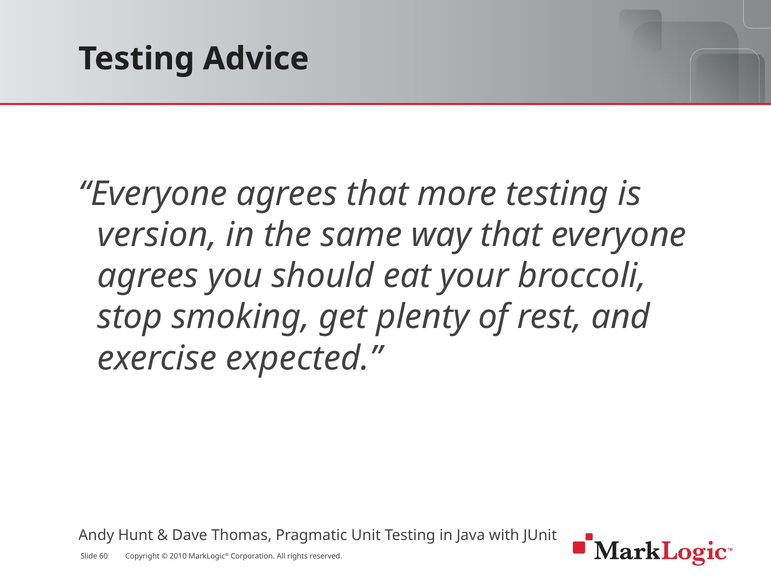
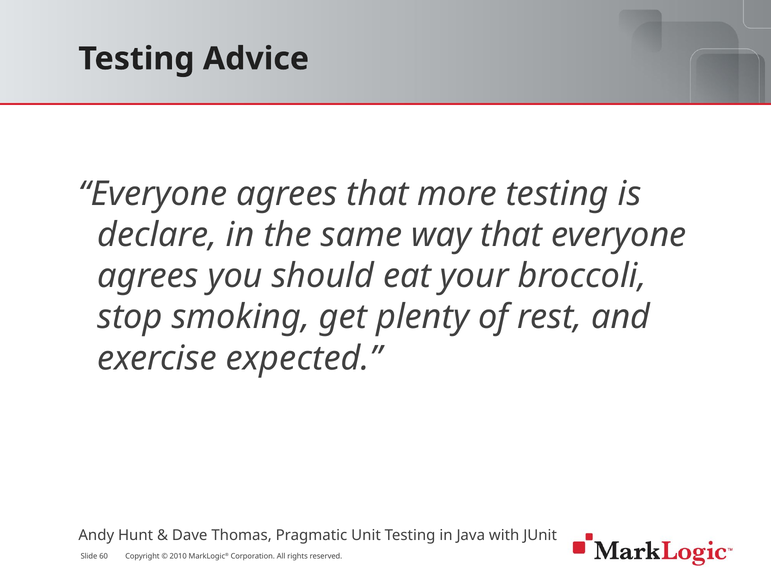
version: version -> declare (157, 235)
